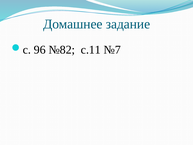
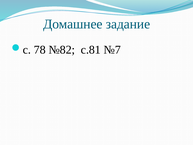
96: 96 -> 78 (40, 50)
с.11: с.11 -> с.81 (91, 50)
